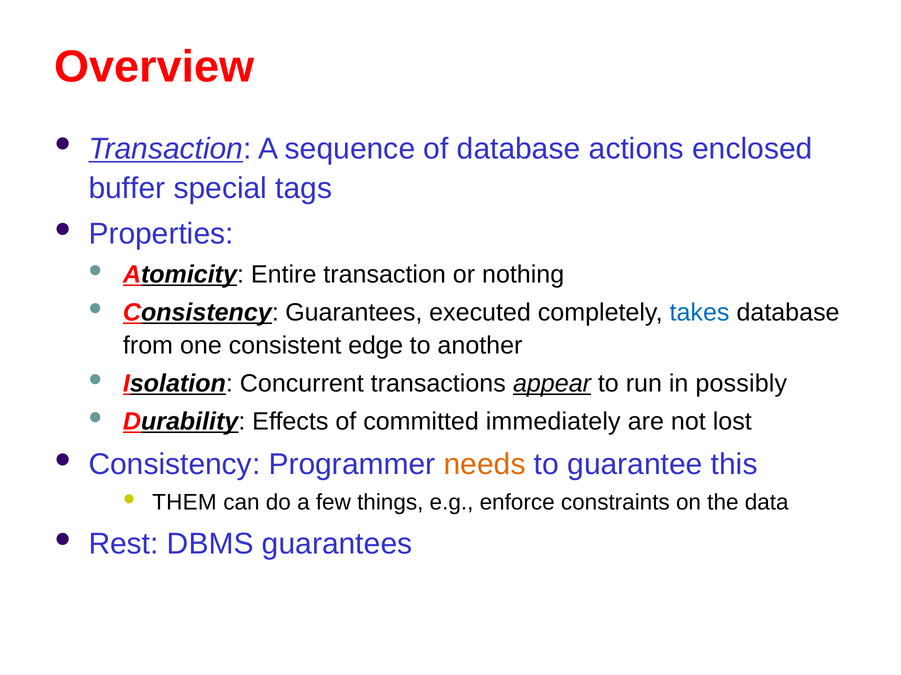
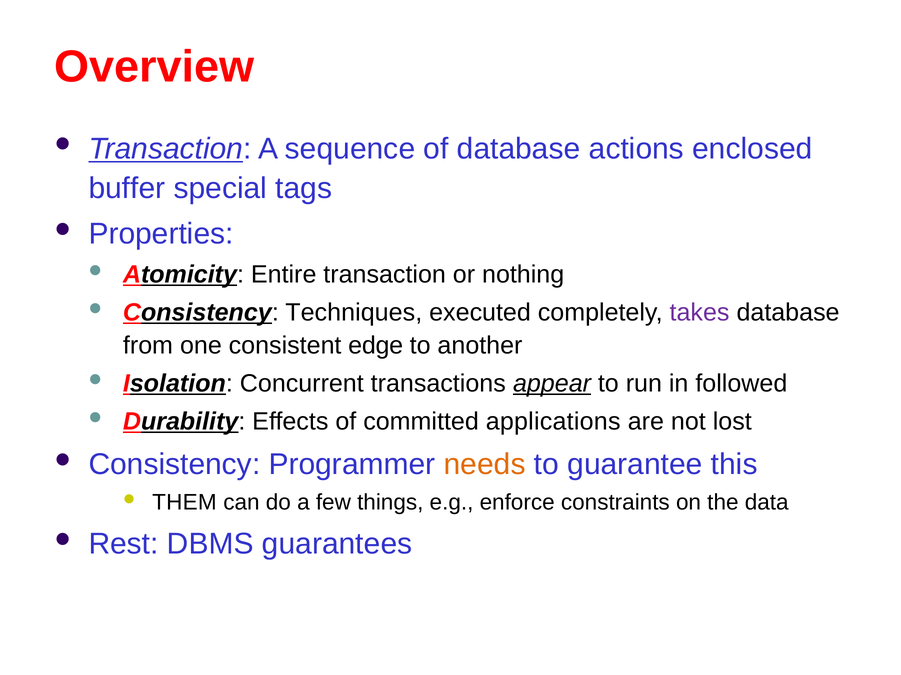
Consistency Guarantees: Guarantees -> Techniques (354, 313)
takes colour: blue -> purple (700, 313)
possibly: possibly -> followed (741, 384)
immediately: immediately -> applications (553, 422)
